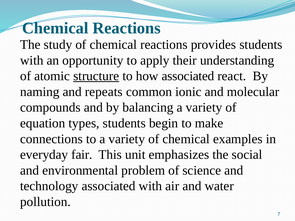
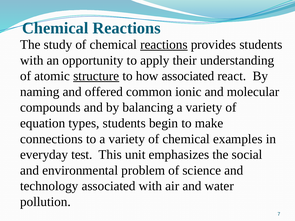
reactions underline: none -> present (164, 45)
repeats: repeats -> offered (104, 92)
fair: fair -> test (82, 155)
